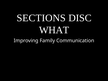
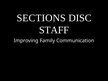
WHAT: WHAT -> STAFF (54, 30)
